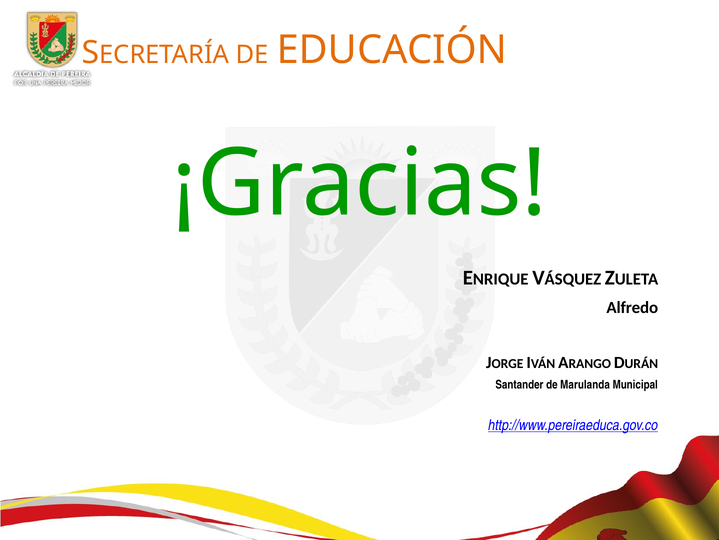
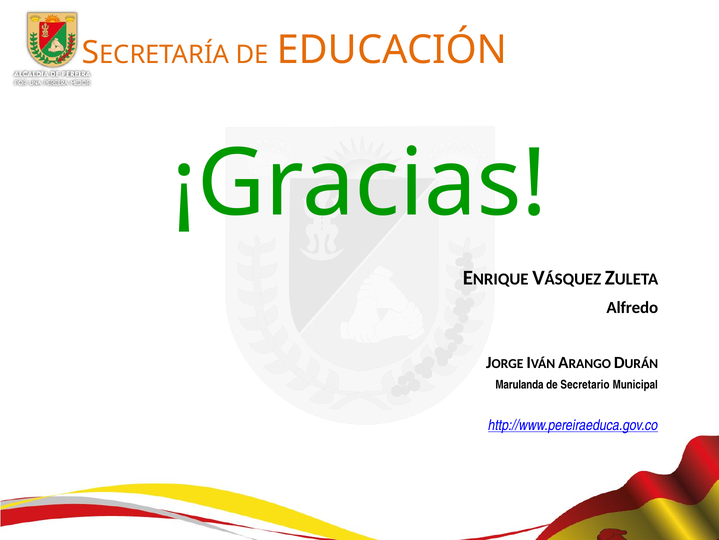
Santander: Santander -> Marulanda (519, 384)
Marulanda: Marulanda -> Secretario (585, 384)
